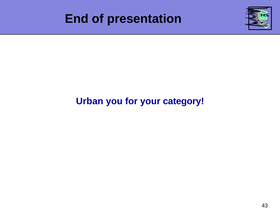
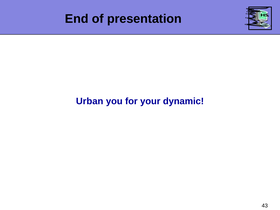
category: category -> dynamic (183, 101)
